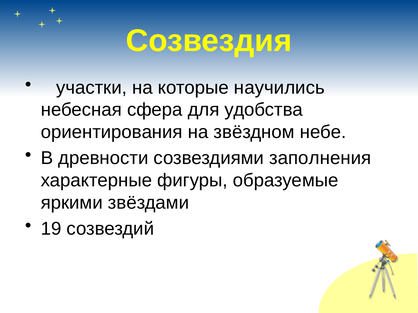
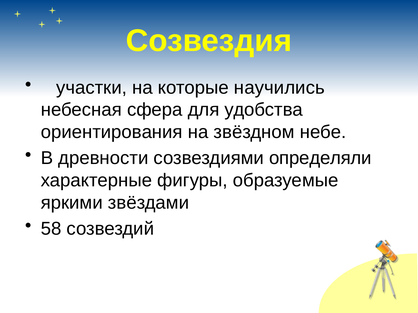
заполнения: заполнения -> определяли (320, 158)
19: 19 -> 58 (51, 229)
